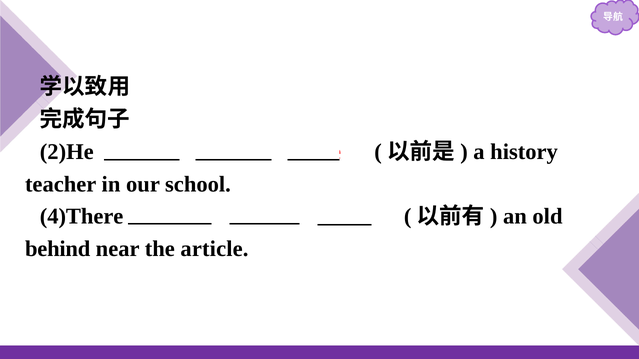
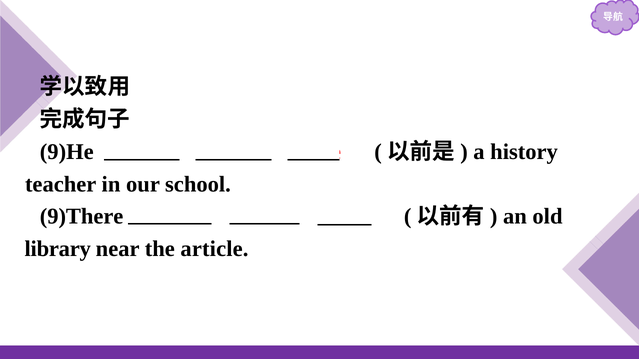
2)He: 2)He -> 9)He (67, 152)
4)There: 4)There -> 9)There (82, 217)
behind: behind -> library (58, 249)
